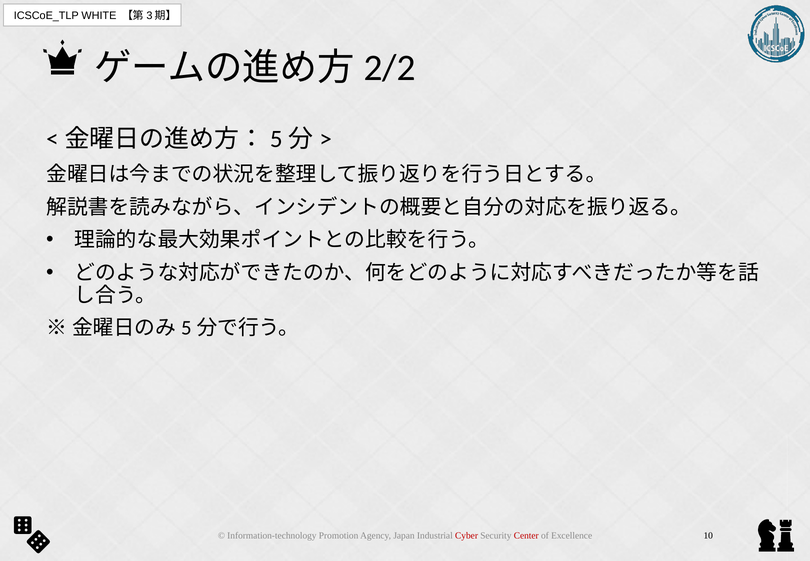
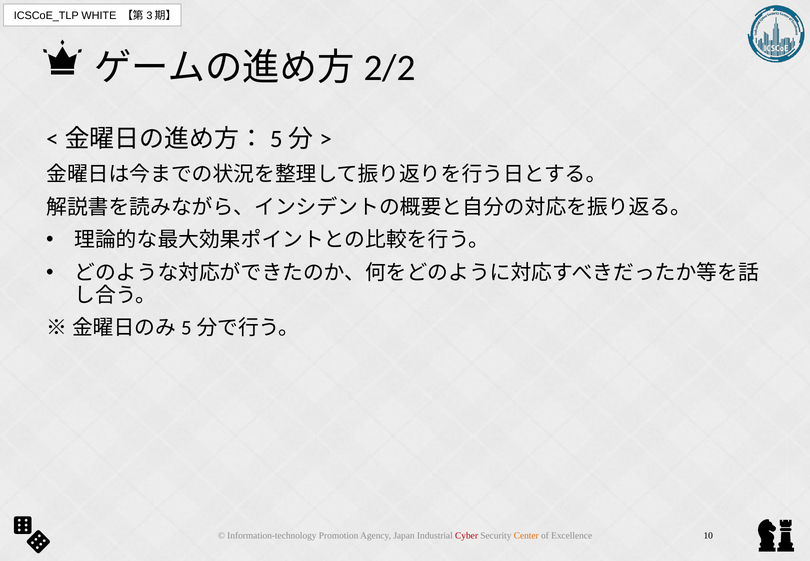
Center colour: red -> orange (526, 535)
